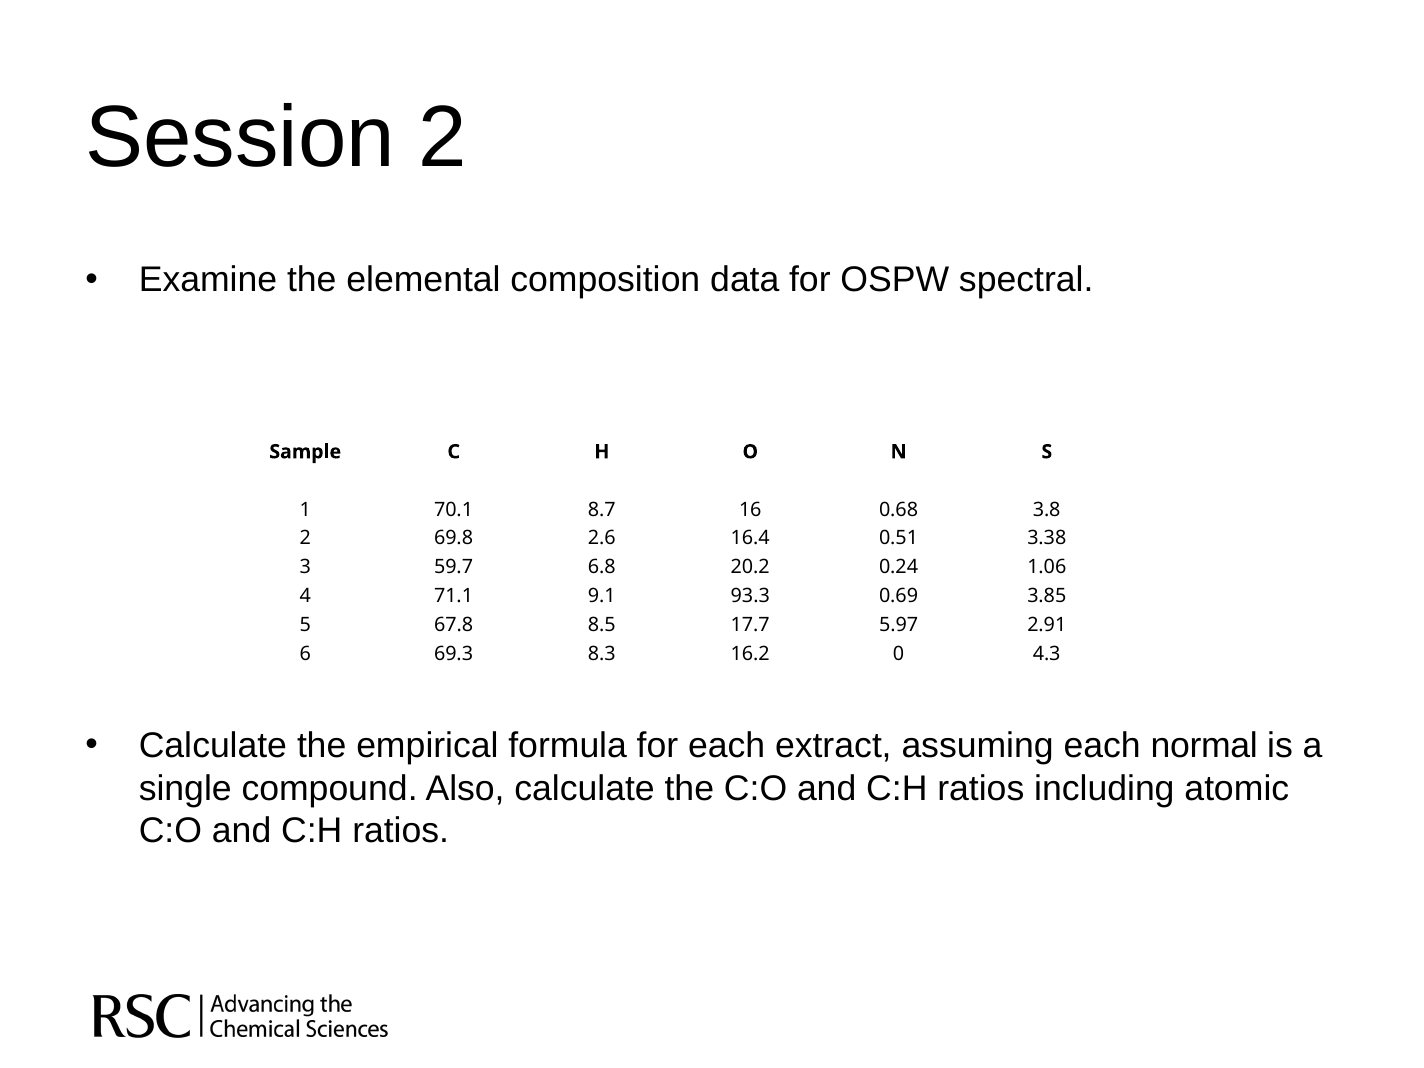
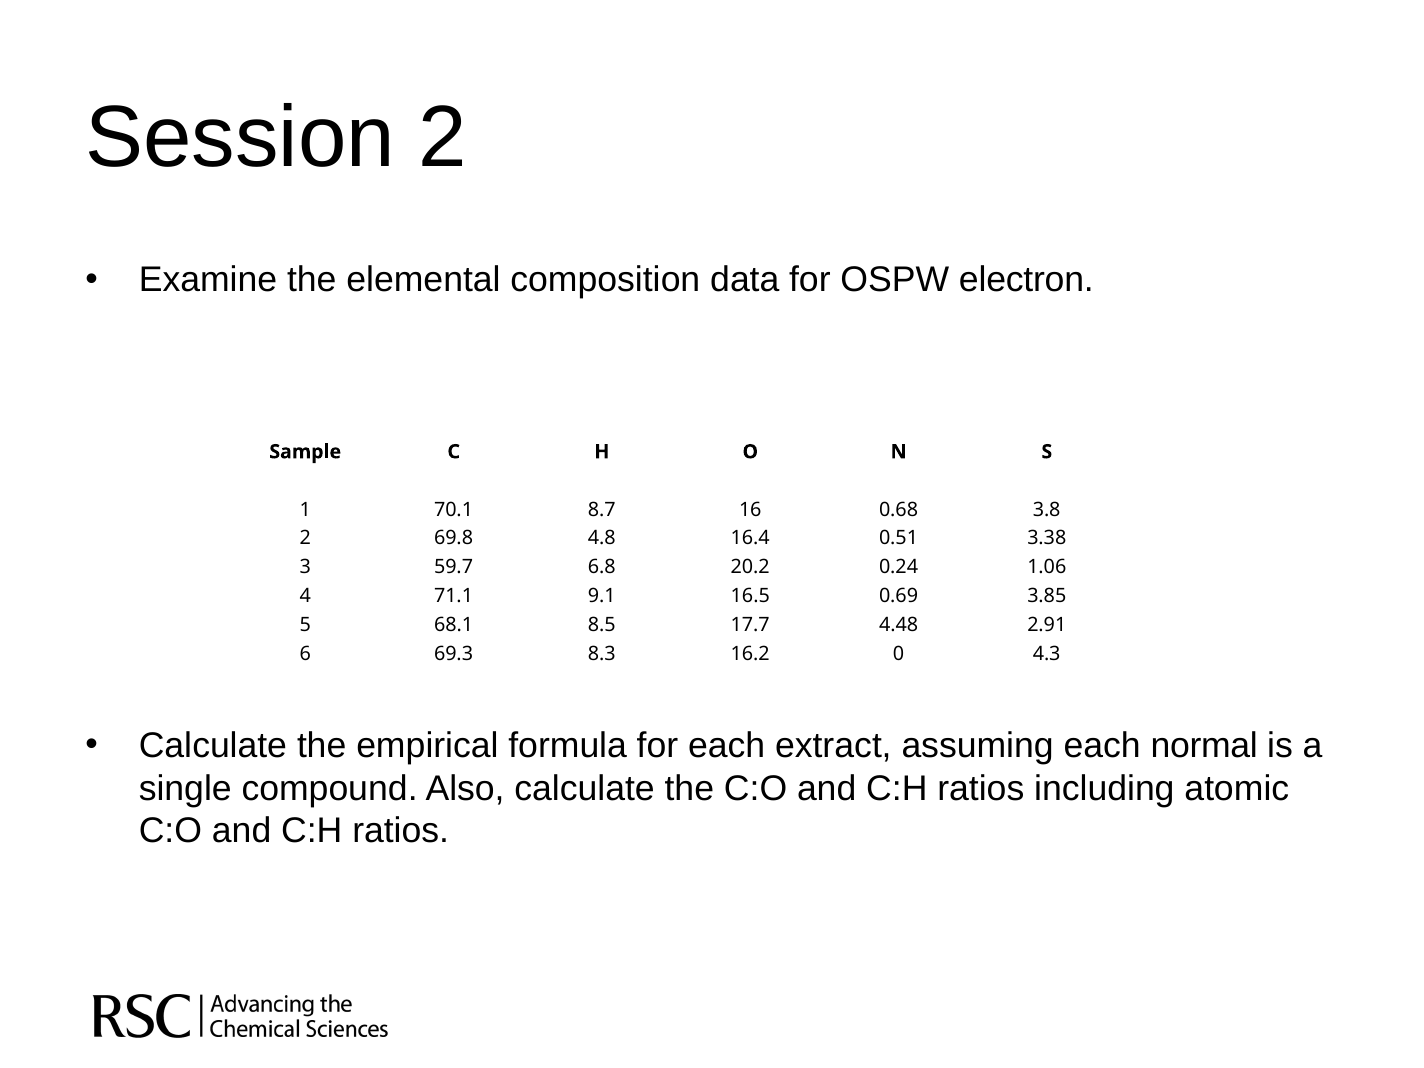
spectral: spectral -> electron (1026, 280)
2.6: 2.6 -> 4.8 (602, 538)
93.3: 93.3 -> 16.5 (750, 596)
67.8: 67.8 -> 68.1 (454, 625)
5.97: 5.97 -> 4.48 (899, 625)
